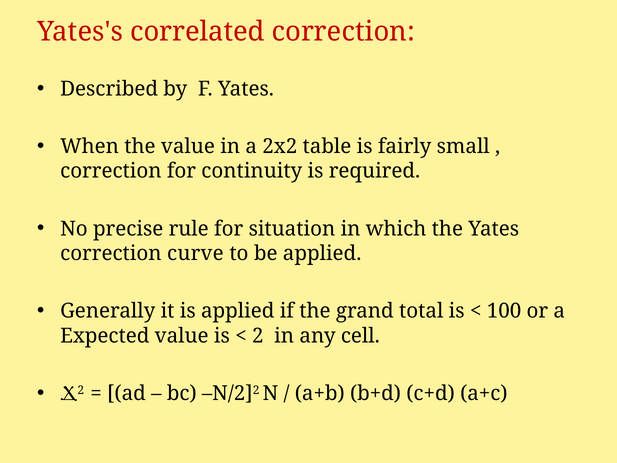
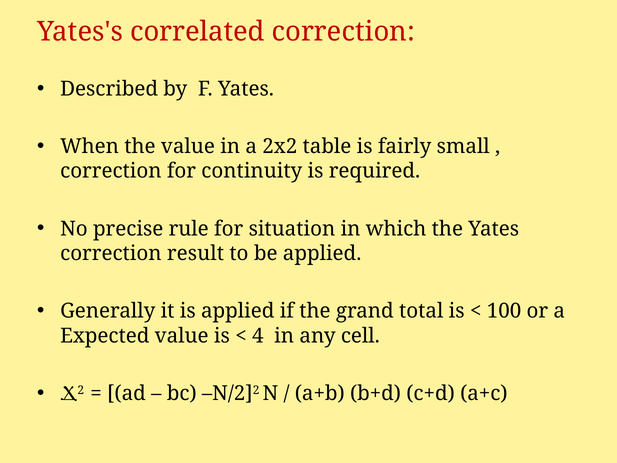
curve: curve -> result (195, 253)
2: 2 -> 4 (258, 336)
